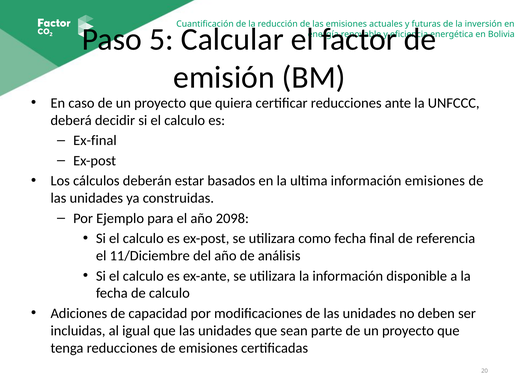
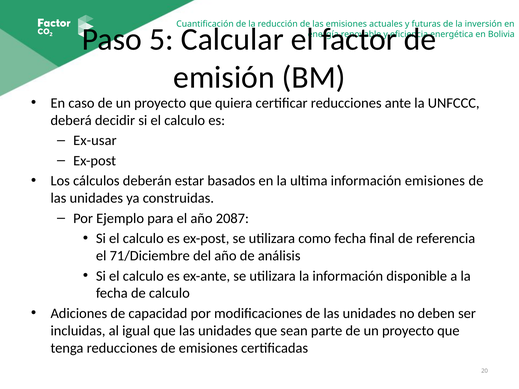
Ex-final: Ex-final -> Ex-usar (95, 141)
2098: 2098 -> 2087 (232, 218)
11/Diciembre: 11/Diciembre -> 71/Diciembre (150, 256)
